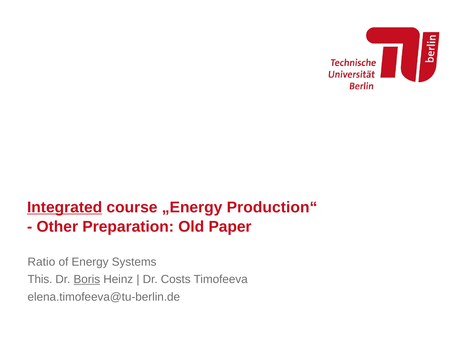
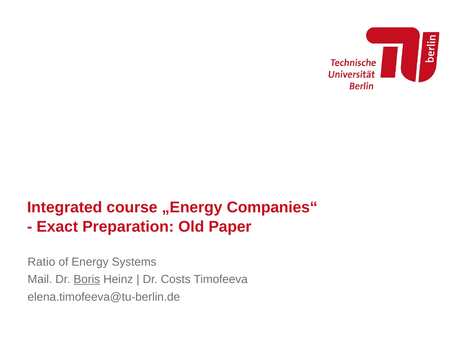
Integrated underline: present -> none (65, 207)
Production“: Production“ -> Companies“ (272, 207)
Other: Other -> Exact (57, 227)
This: This -> Mail (40, 280)
